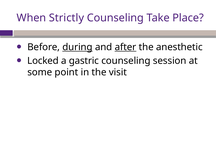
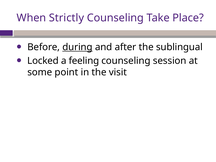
after underline: present -> none (126, 47)
anesthetic: anesthetic -> sublingual (179, 47)
gastric: gastric -> feeling (84, 61)
